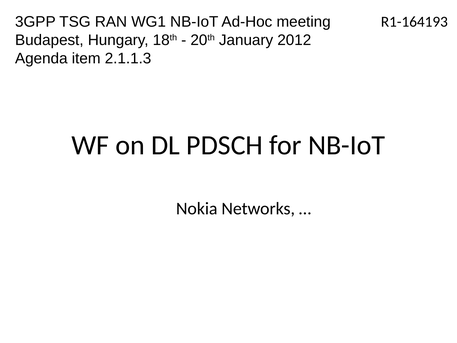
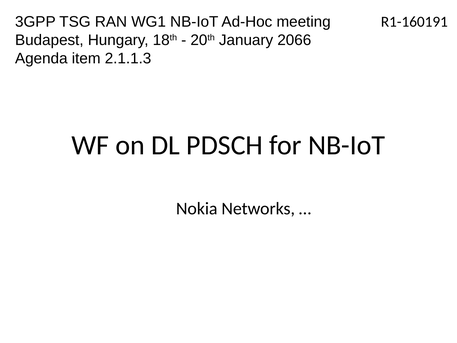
R1-164193: R1-164193 -> R1-160191 (414, 22)
2012: 2012 -> 2066 (294, 40)
